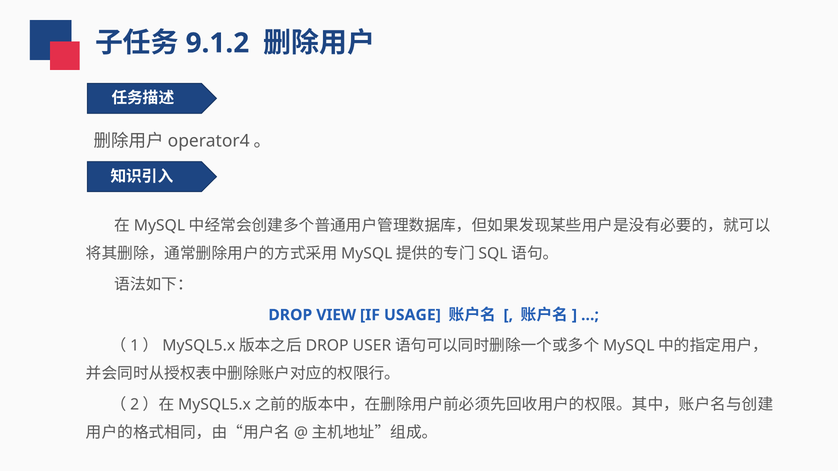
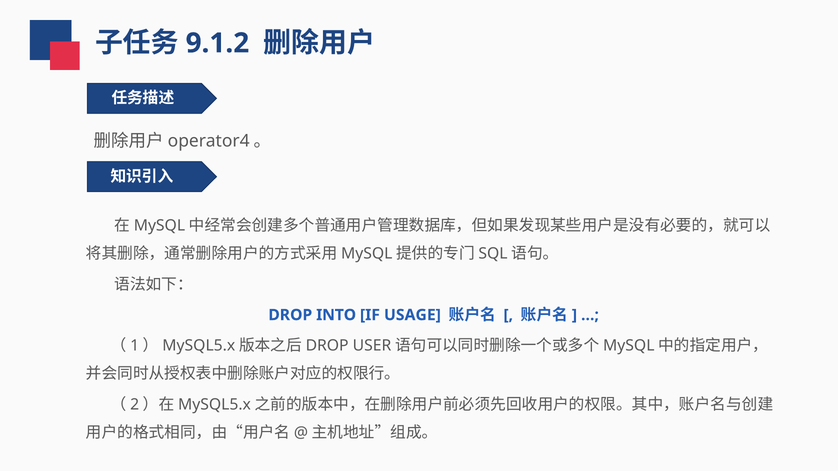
VIEW: VIEW -> INTO (336, 315)
